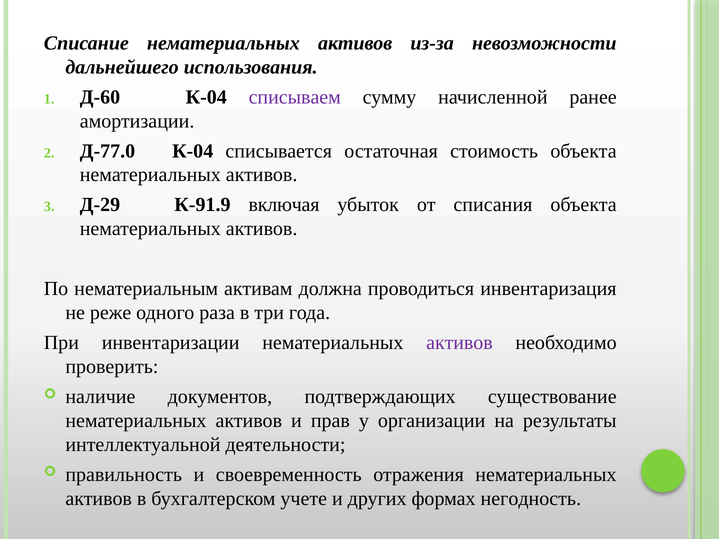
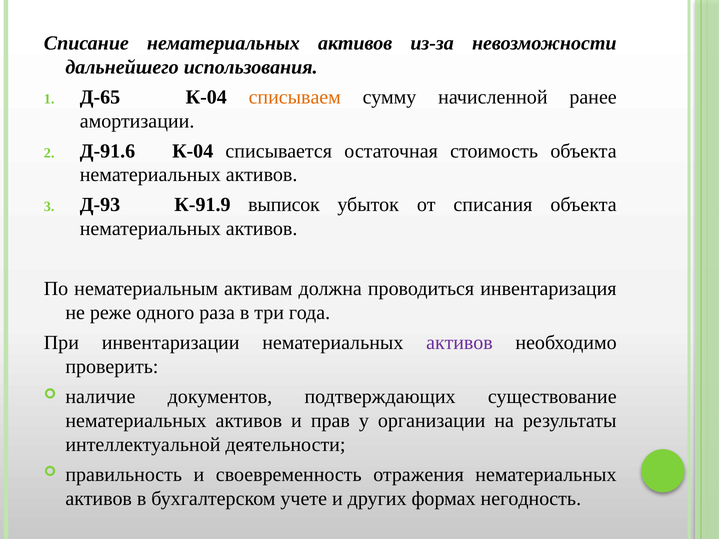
Д-60: Д-60 -> Д-65 (100, 97)
списываем colour: purple -> orange (295, 97)
Д-77.0: Д-77.0 -> Д-91.6 (107, 151)
Д-29: Д-29 -> Д-93 (100, 205)
включая: включая -> выписок (284, 205)
